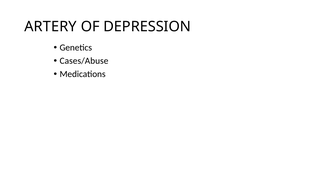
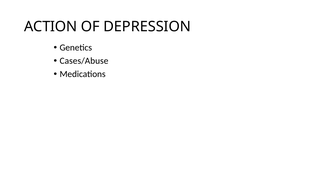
ARTERY: ARTERY -> ACTION (51, 27)
